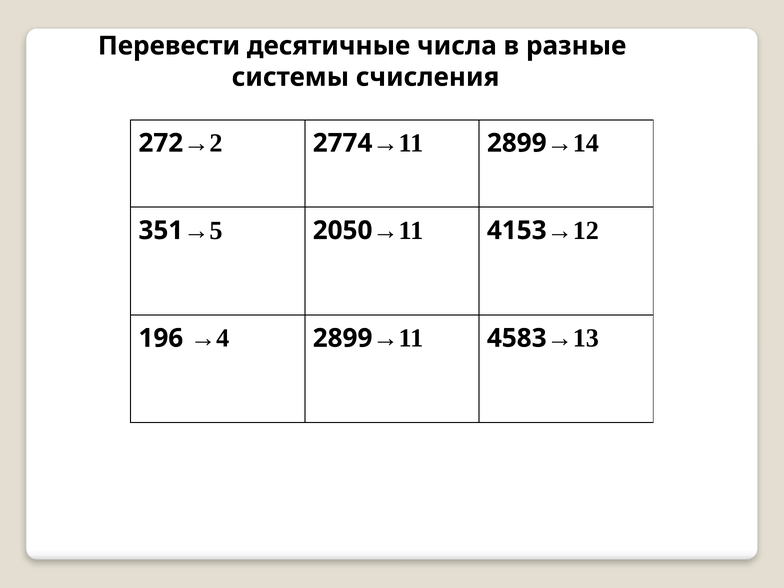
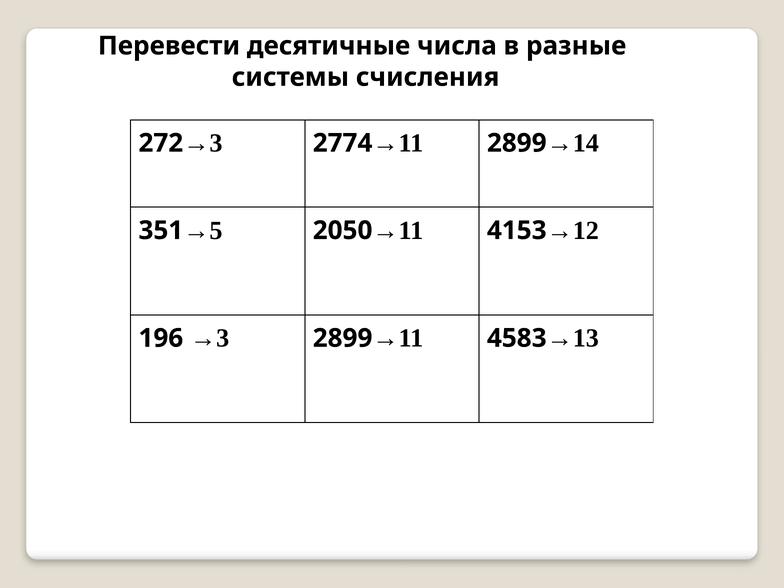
→2: →2 -> →3 (203, 143)
196 →4: →4 -> →3 (210, 338)
